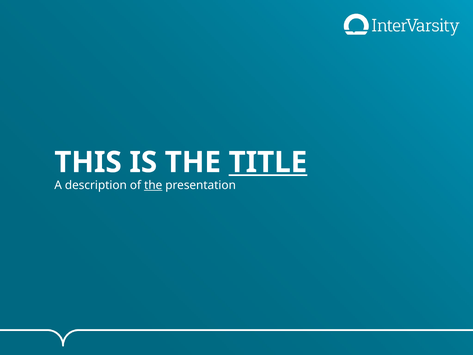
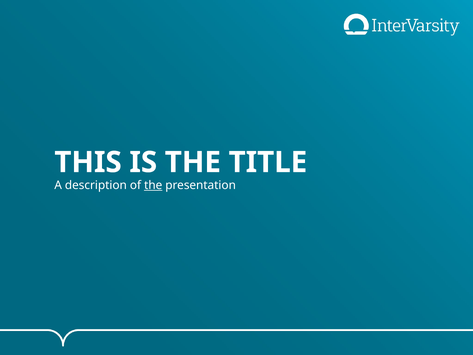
TITLE underline: present -> none (268, 162)
